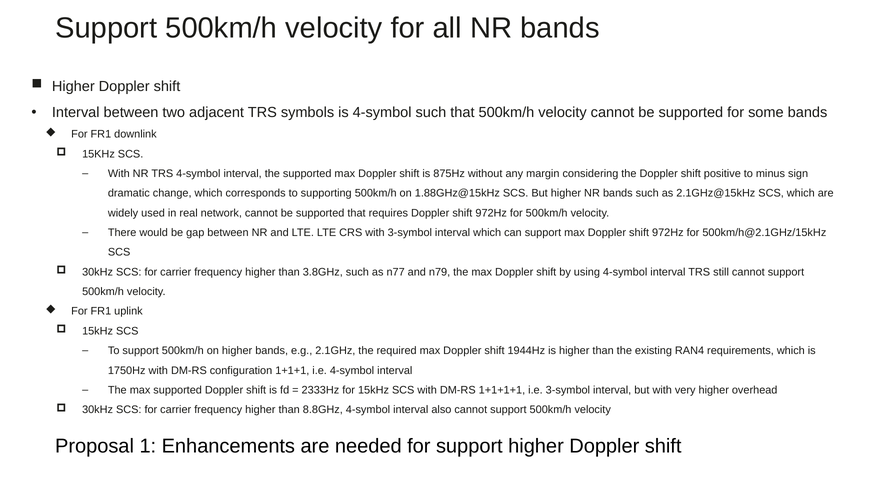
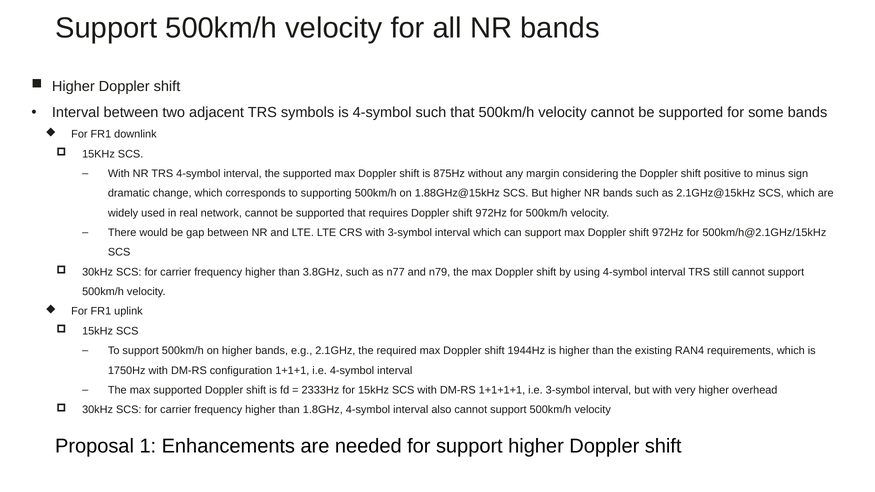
8.8GHz: 8.8GHz -> 1.8GHz (323, 410)
